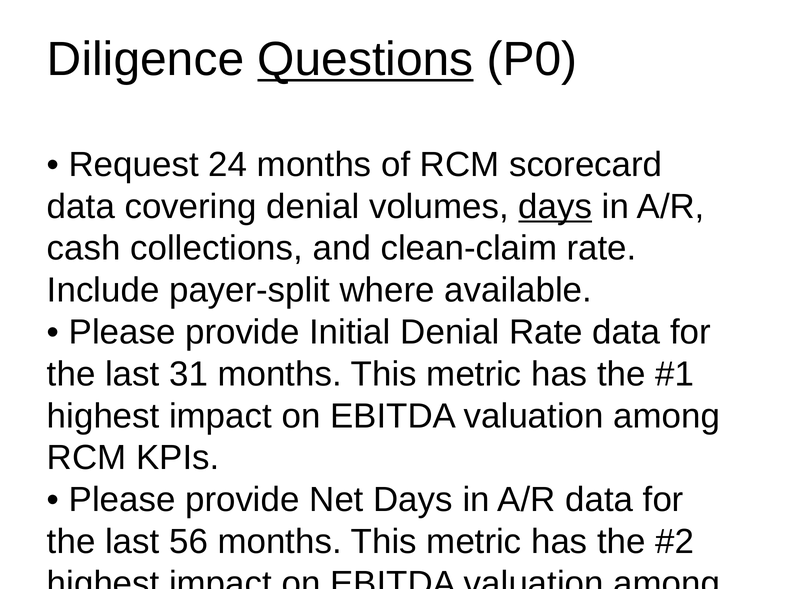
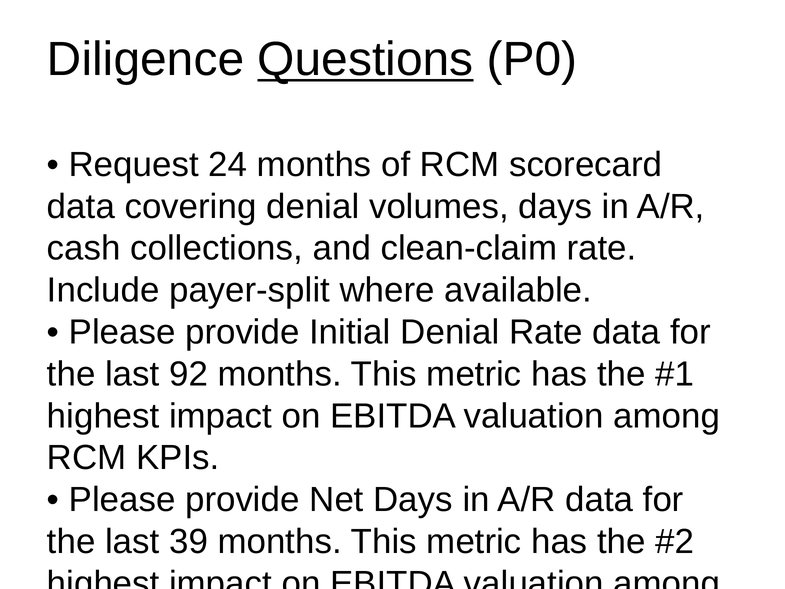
days underline: present -> none (555, 206)
31: 31 -> 92 (189, 374)
56: 56 -> 39 (189, 542)
